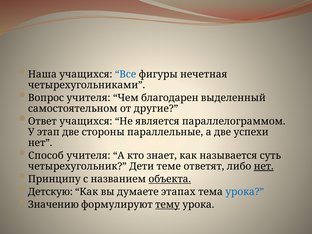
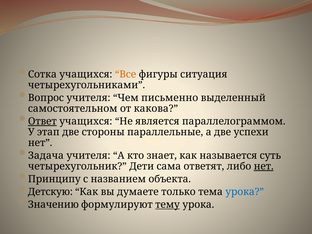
Наша: Наша -> Сотка (42, 74)
Все colour: blue -> orange (126, 74)
нечетная: нечетная -> ситуация (204, 74)
благодарен: благодарен -> письменно (170, 98)
другие: другие -> какова (156, 109)
Ответ underline: none -> present (42, 121)
Способ: Способ -> Задача (46, 156)
теме: теме -> сама (169, 166)
объекта underline: present -> none (170, 179)
этапах: этапах -> только (178, 192)
